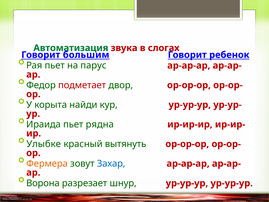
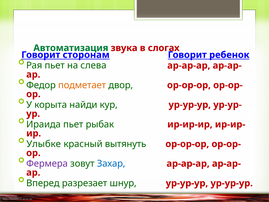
большим: большим -> сторонам (86, 55)
парус: парус -> слева (93, 65)
подметает colour: red -> orange (82, 85)
рядна: рядна -> рыбак (100, 124)
Фермера colour: orange -> purple (47, 163)
Ворона: Ворона -> Вперед (43, 183)
